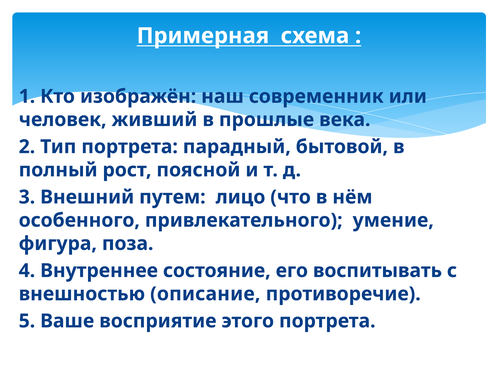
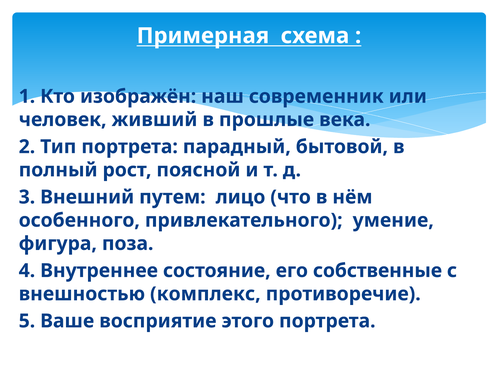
воспитывать: воспитывать -> собственные (377, 270)
описание: описание -> комплекс (205, 293)
